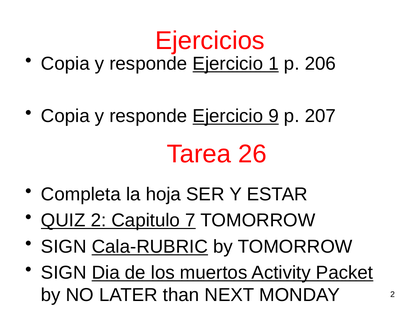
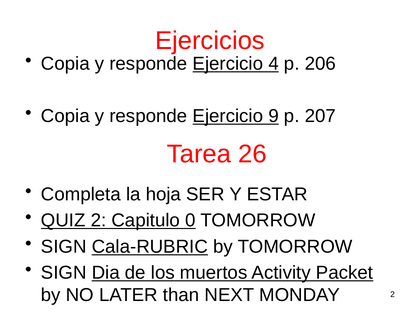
1: 1 -> 4 (274, 64)
7: 7 -> 0 (190, 220)
